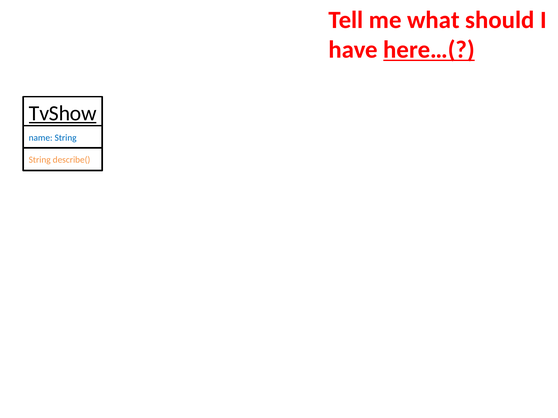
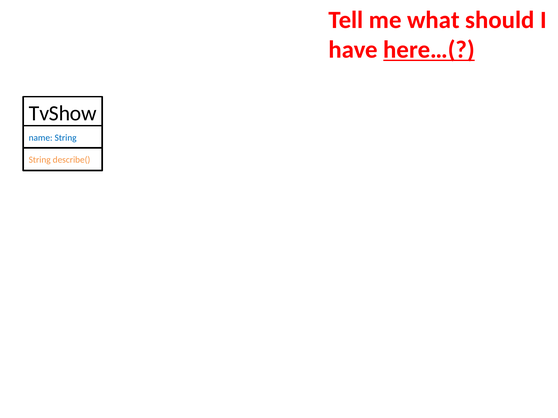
TvShow underline: present -> none (63, 113)
